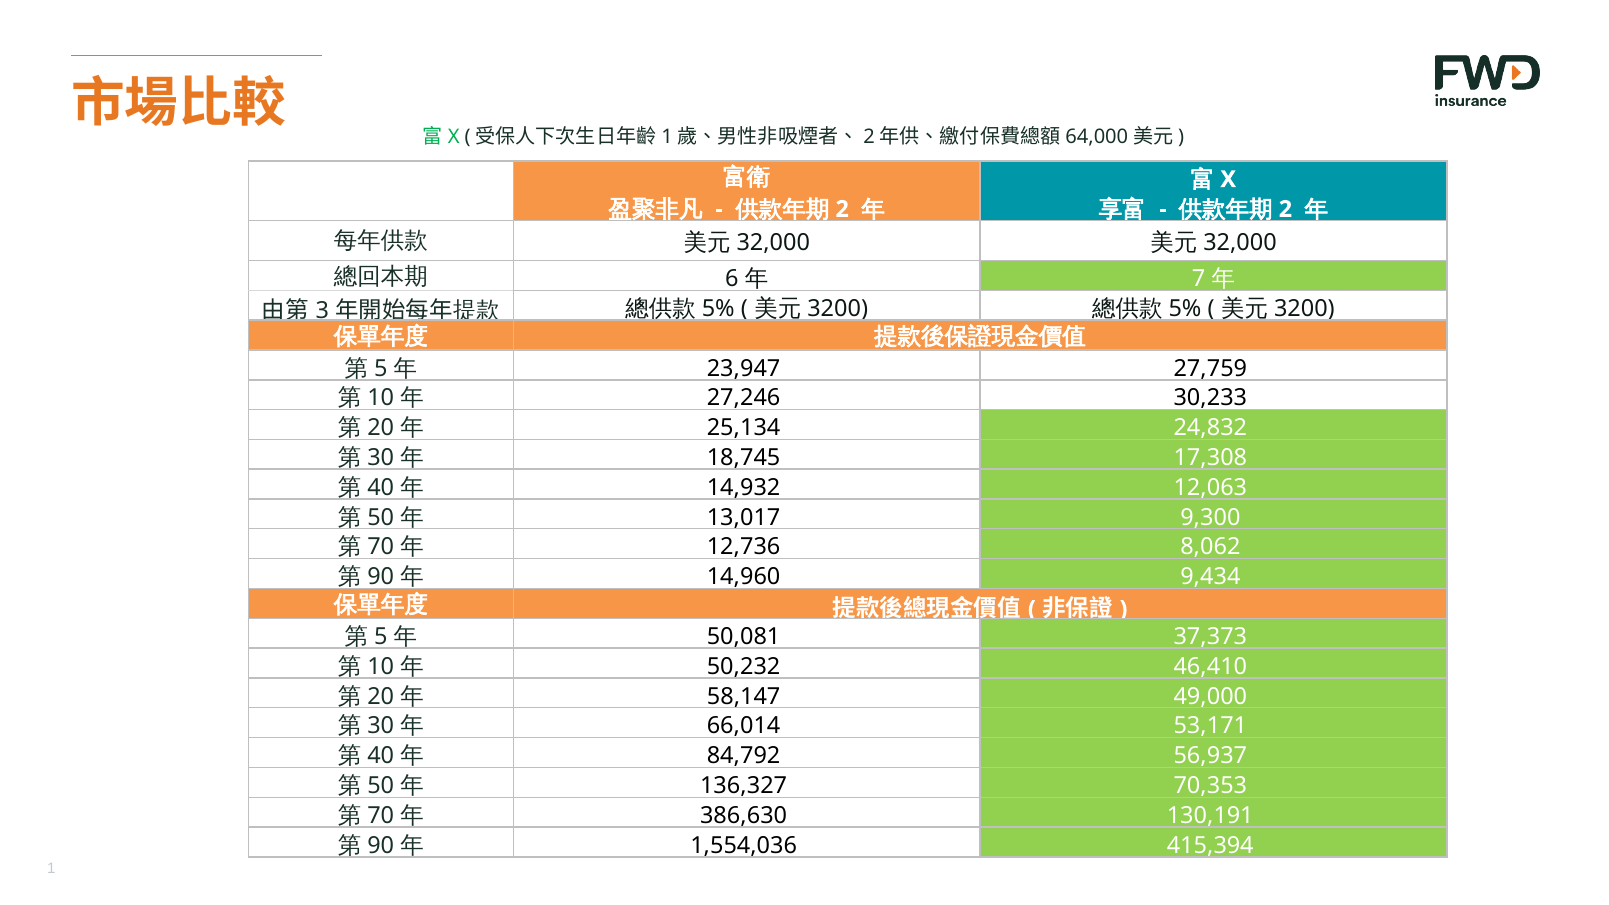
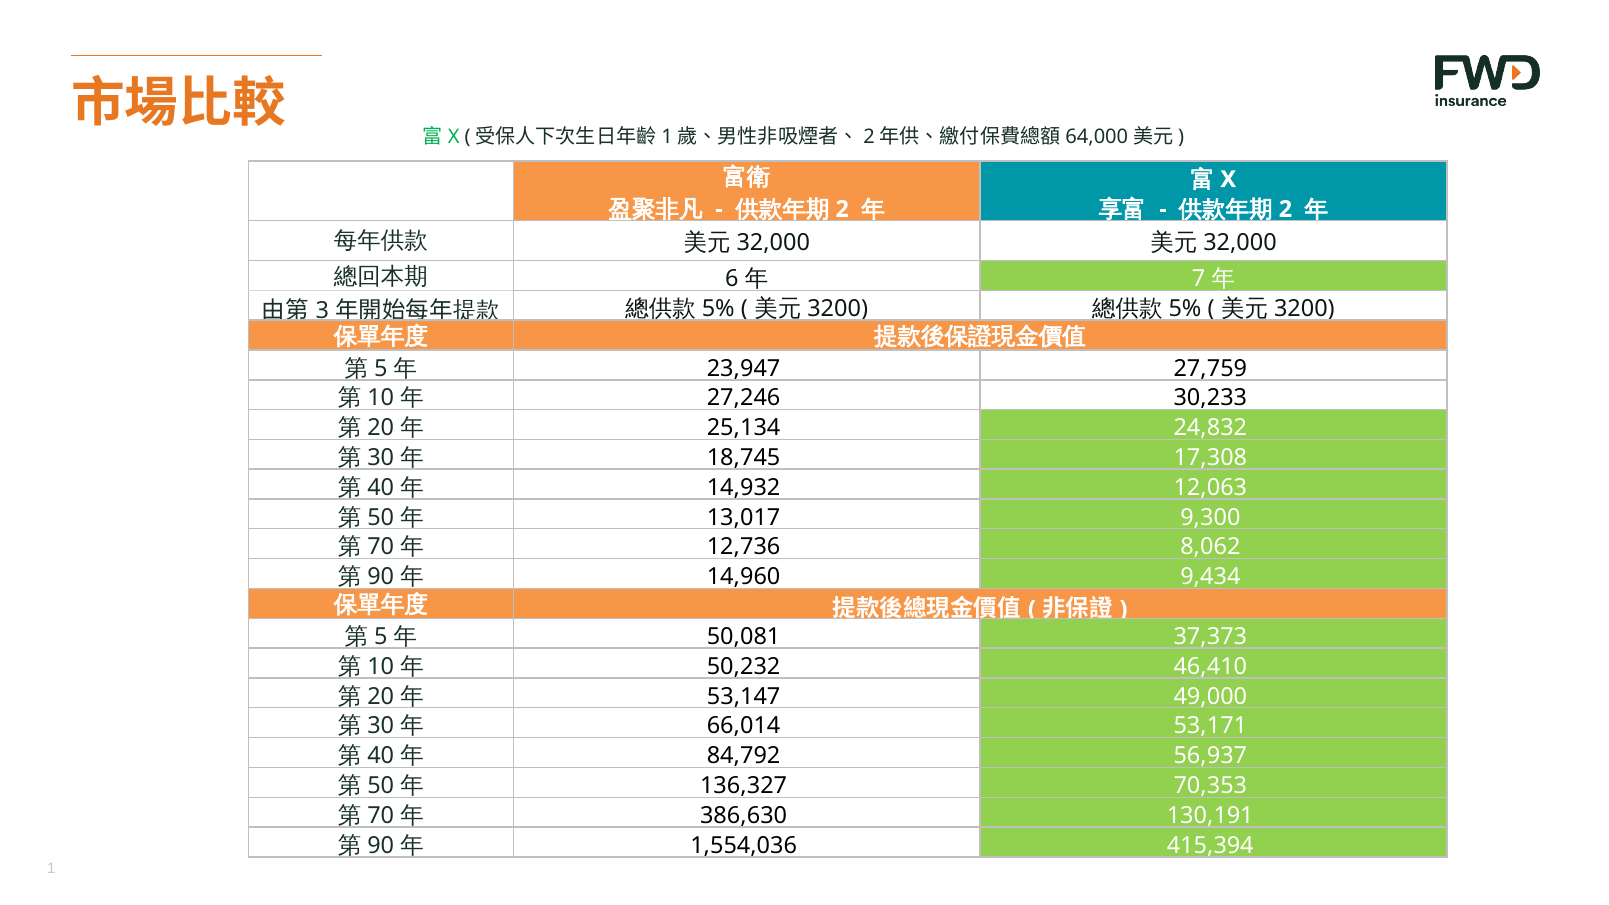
58,147: 58,147 -> 53,147 (744, 696)
